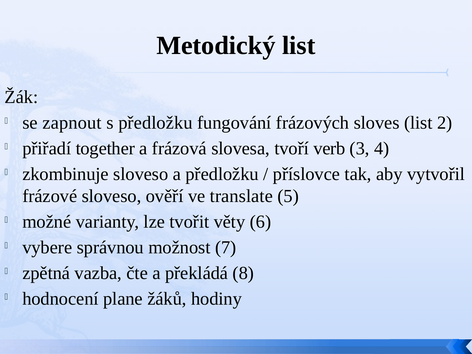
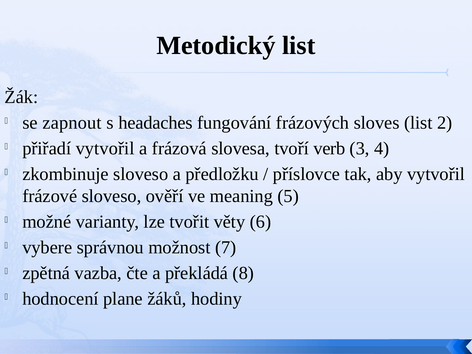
s předložku: předložku -> headaches (156, 123)
přiřadí together: together -> vytvořil (105, 149)
translate: translate -> meaning (241, 196)
